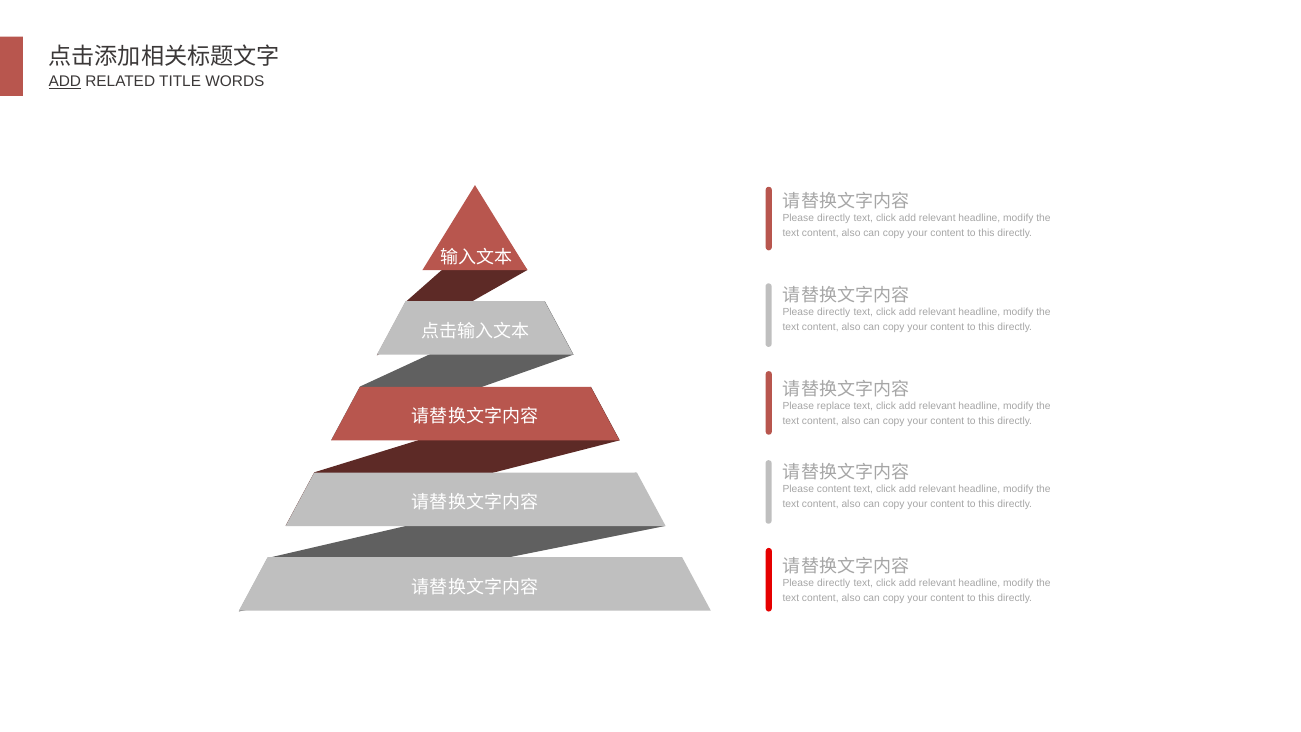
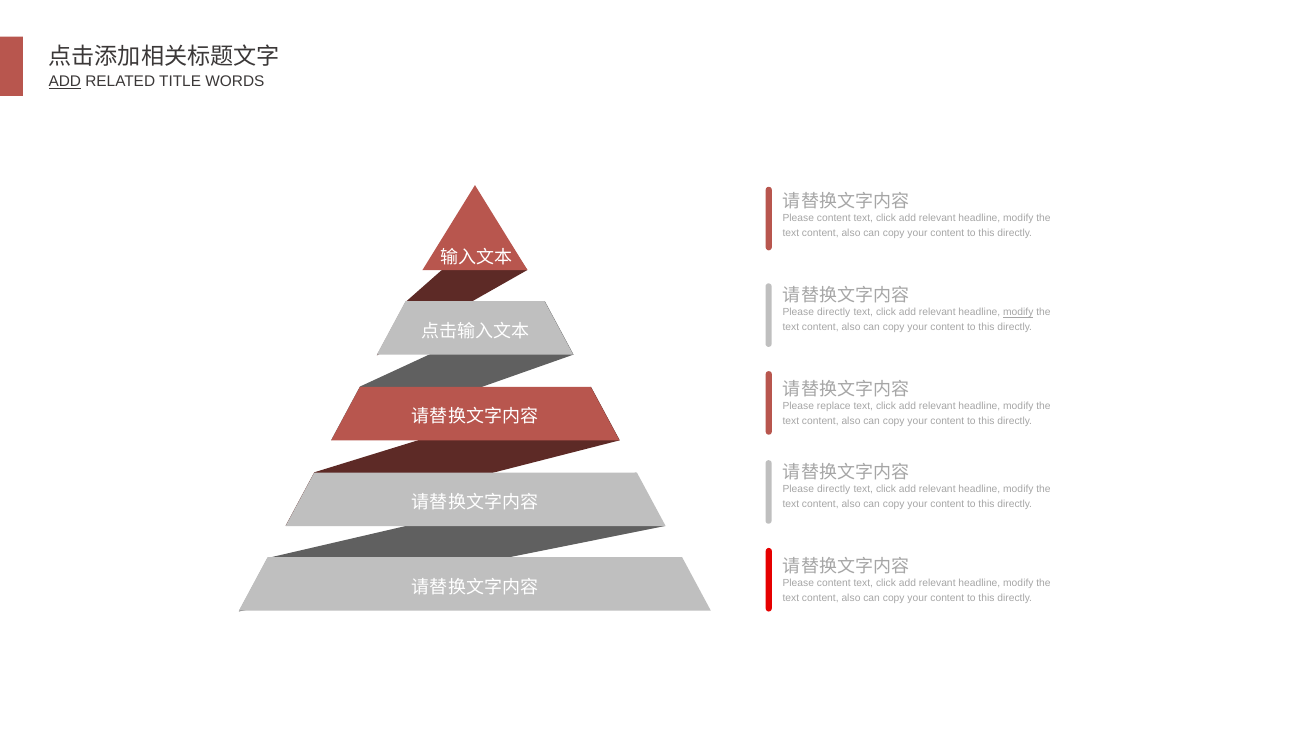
directly: directly -> content (834, 218)
modify underline: none -> present (1018, 312)
content: content -> directly (834, 489)
directly: directly -> content (834, 583)
